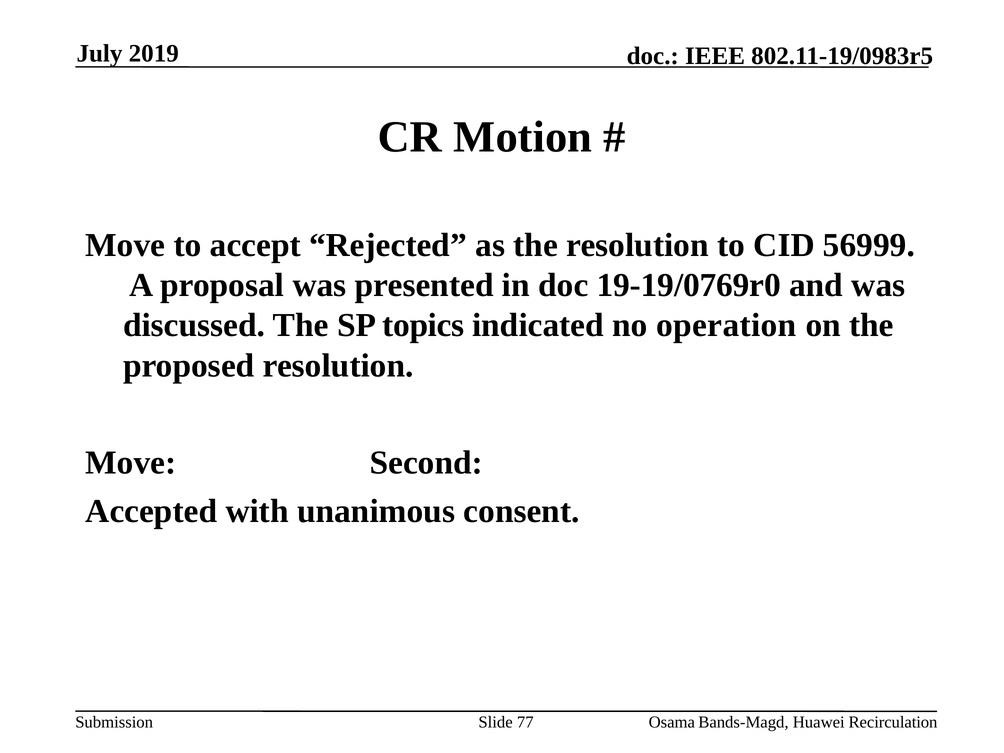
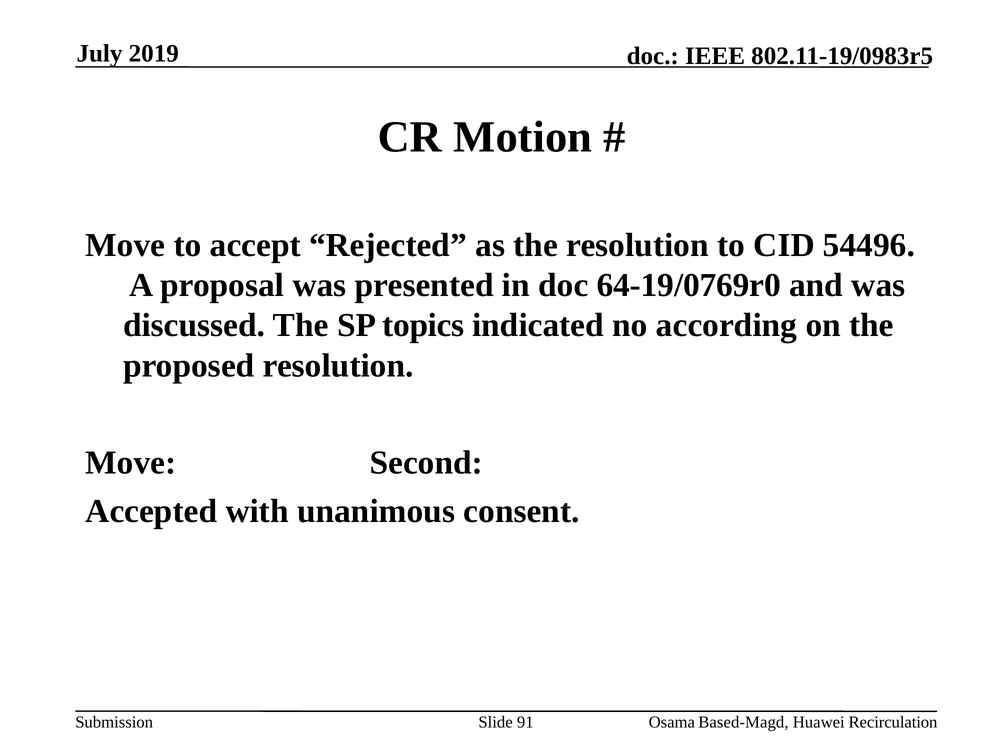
56999: 56999 -> 54496 (869, 245)
19-19/0769r0: 19-19/0769r0 -> 64-19/0769r0 (689, 285)
operation: operation -> according (727, 325)
77: 77 -> 91 (525, 722)
Bands-Magd: Bands-Magd -> Based-Magd (743, 722)
